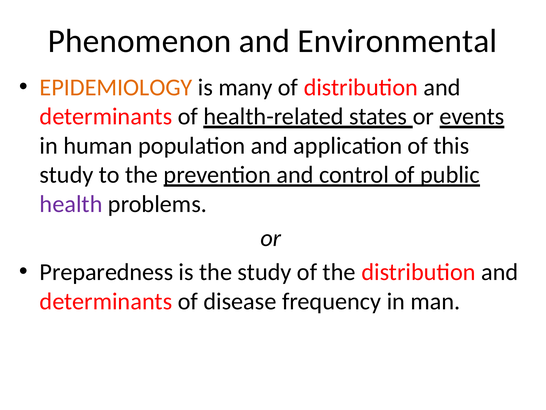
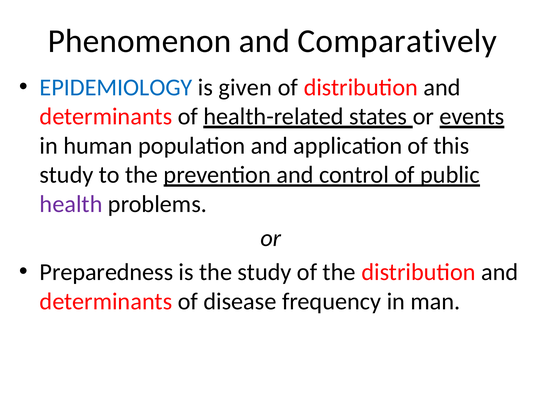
Environmental: Environmental -> Comparatively (397, 41)
EPIDEMIOLOGY colour: orange -> blue (116, 87)
many: many -> given (245, 87)
